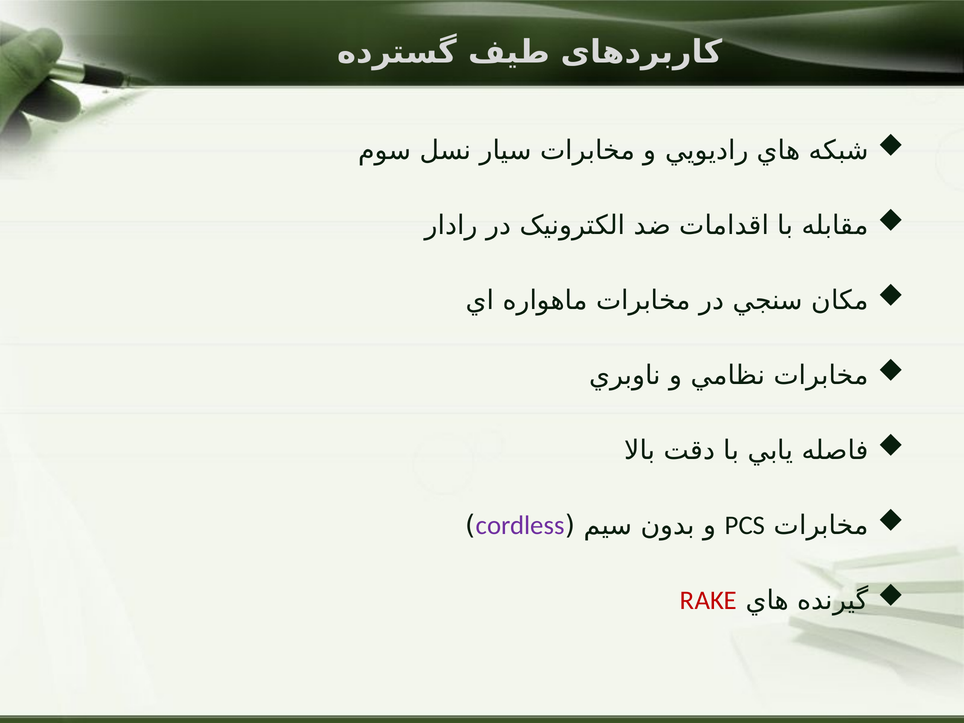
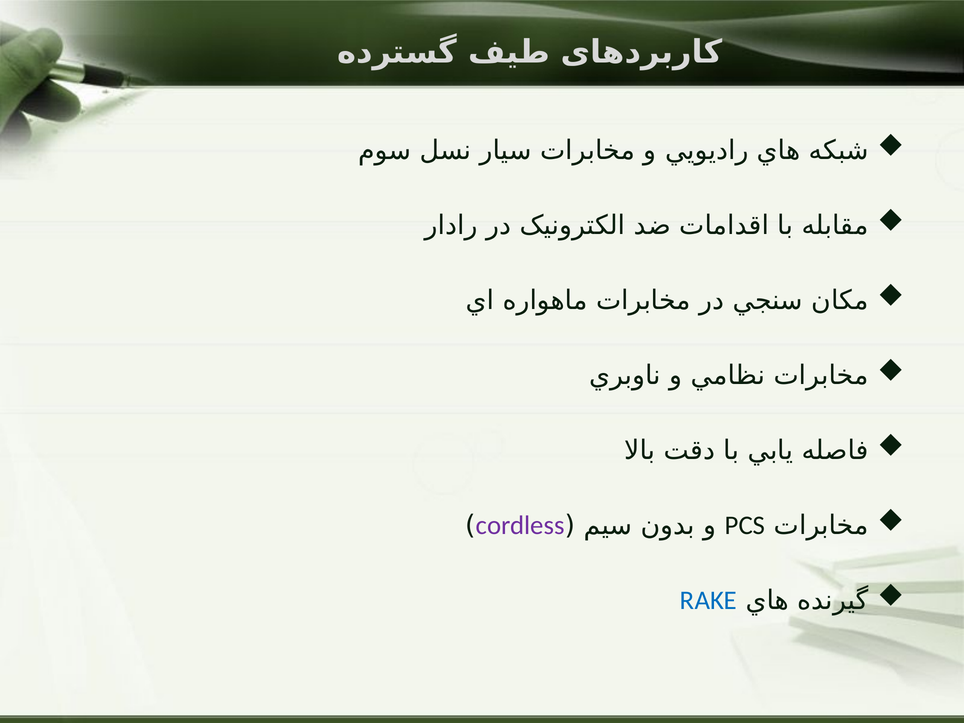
RAKE colour: red -> blue (709, 600)
